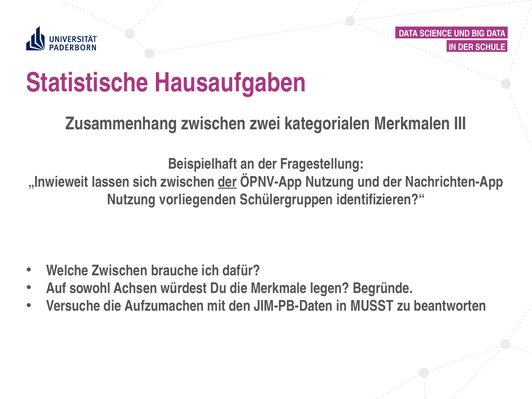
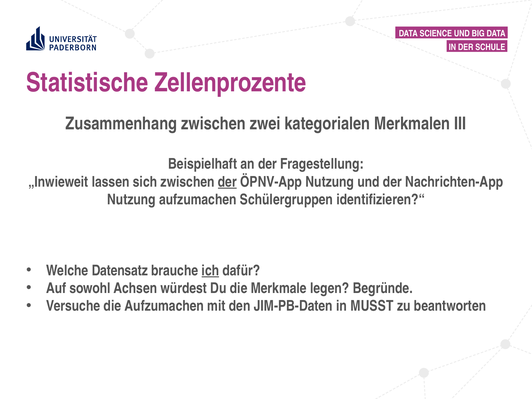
Hausaufgaben: Hausaufgaben -> Zellenprozente (230, 83)
Nutzung vorliegenden: vorliegenden -> aufzumachen (198, 200)
Welche Zwischen: Zwischen -> Datensatz (120, 271)
ich underline: none -> present (210, 271)
